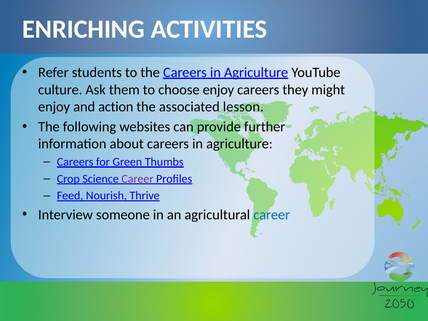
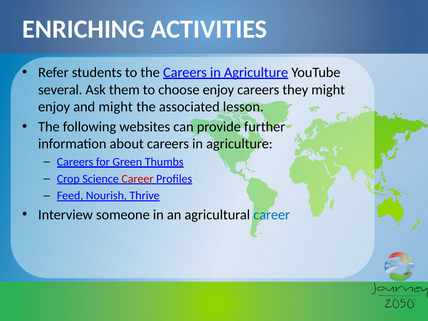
culture: culture -> several (60, 90)
and action: action -> might (116, 107)
Career colour: purple -> red (137, 179)
